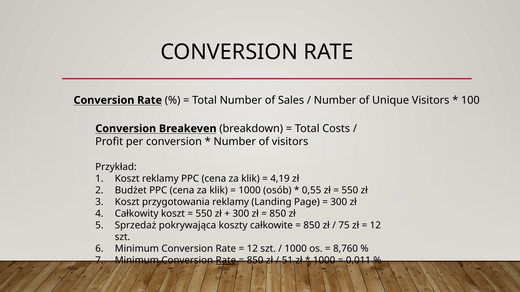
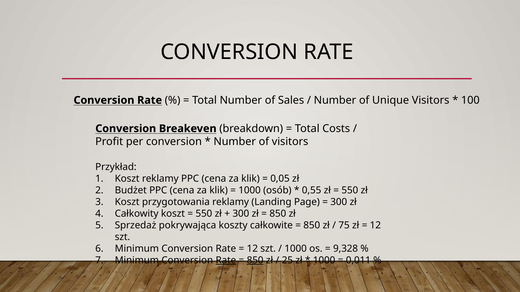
4,19: 4,19 -> 0,05 (280, 179)
8,760: 8,760 -> 9,328 (346, 249)
850 underline: none -> present (255, 261)
51: 51 -> 25 (287, 261)
